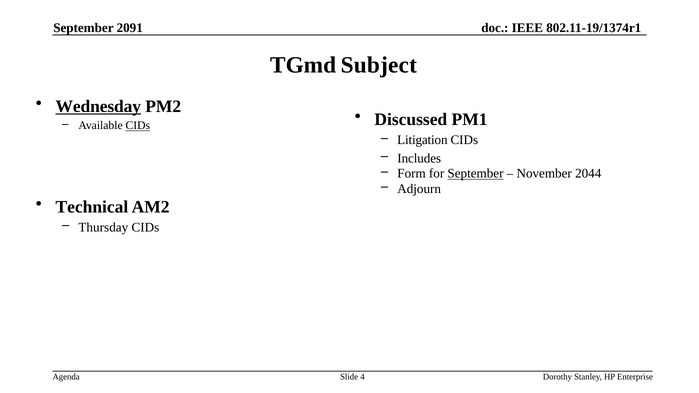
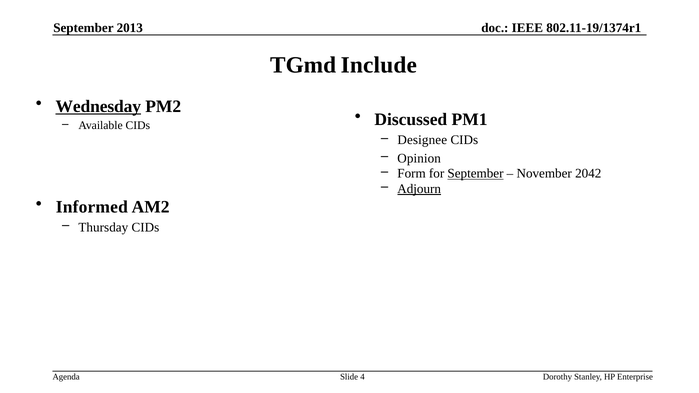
2091: 2091 -> 2013 (130, 28)
Subject: Subject -> Include (379, 65)
CIDs underline: present -> none (138, 126)
Litigation: Litigation -> Designee (422, 140)
Includes: Includes -> Opinion (419, 158)
2044: 2044 -> 2042 (588, 174)
Adjourn underline: none -> present (419, 189)
Technical: Technical -> Informed (92, 207)
